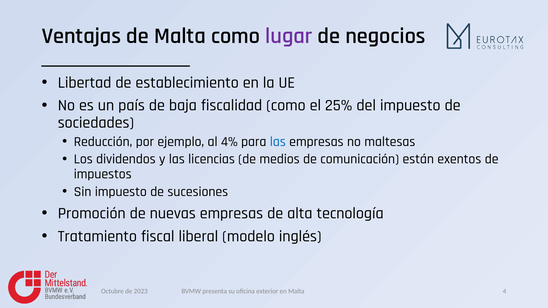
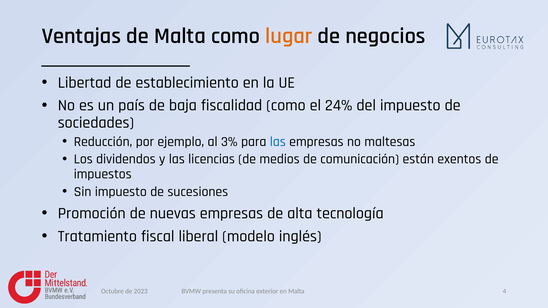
lugar colour: purple -> orange (289, 36)
25%: 25% -> 24% (339, 105)
4%: 4% -> 3% (229, 142)
